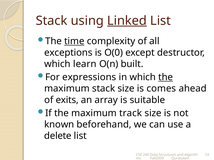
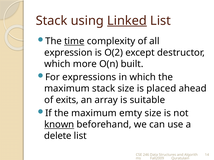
exceptions: exceptions -> expression (68, 53)
O(0: O(0 -> O(2 (114, 53)
learn: learn -> more (85, 64)
the underline: present -> none (166, 77)
comes: comes -> placed (161, 89)
track: track -> emty (131, 113)
known underline: none -> present (59, 125)
